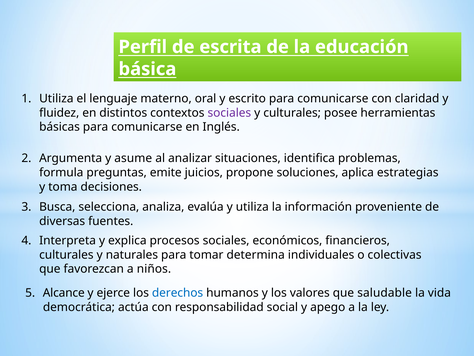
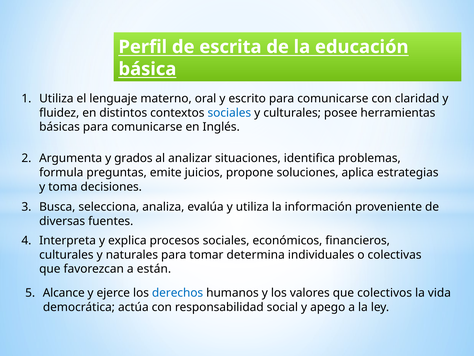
sociales colour: purple -> blue (229, 113)
asume: asume -> grados (133, 158)
niños: niños -> están (154, 269)
saludable: saludable -> colectivos (385, 293)
